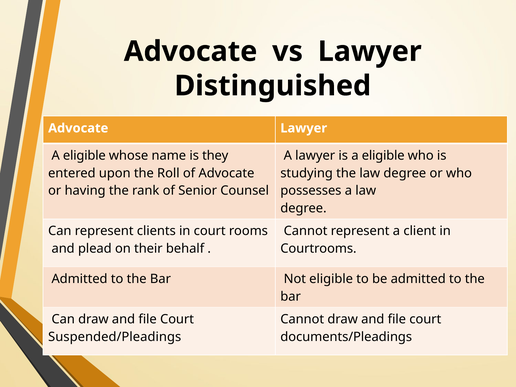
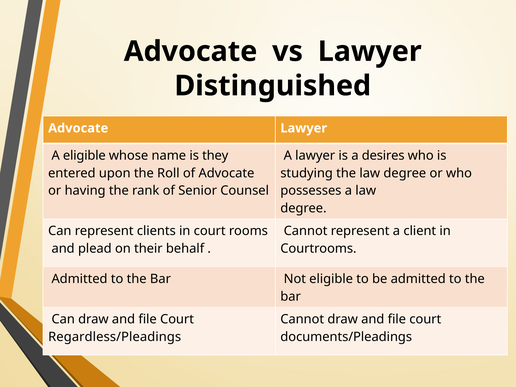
is a eligible: eligible -> desires (383, 156)
Suspended/Pleadings: Suspended/Pleadings -> Regardless/Pleadings (115, 337)
